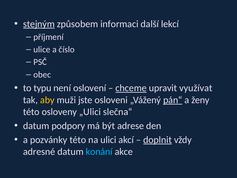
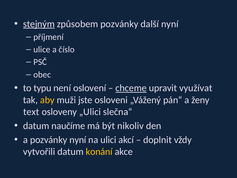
způsobem informaci: informaci -> pozvánky (119, 24)
další lekcí: lekcí -> nyní (170, 24)
pán“ underline: present -> none (173, 100)
této: této -> text (31, 112)
podpory: podpory -> naučíme (68, 126)
adrese: adrese -> nikoliv (131, 126)
pozvánky této: této -> nyní (78, 140)
doplnit underline: present -> none (158, 140)
adresné: adresné -> vytvořili (39, 151)
konání colour: light blue -> yellow (99, 151)
